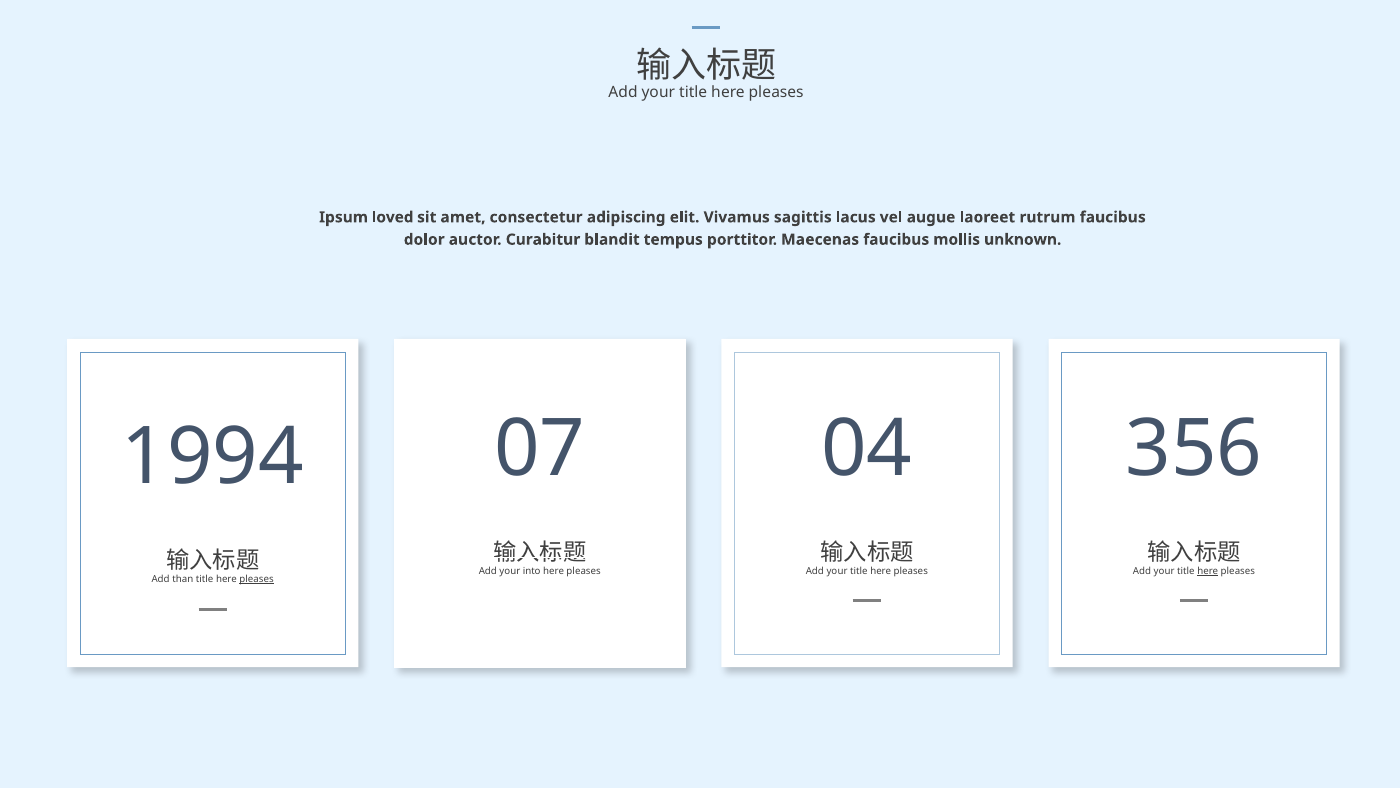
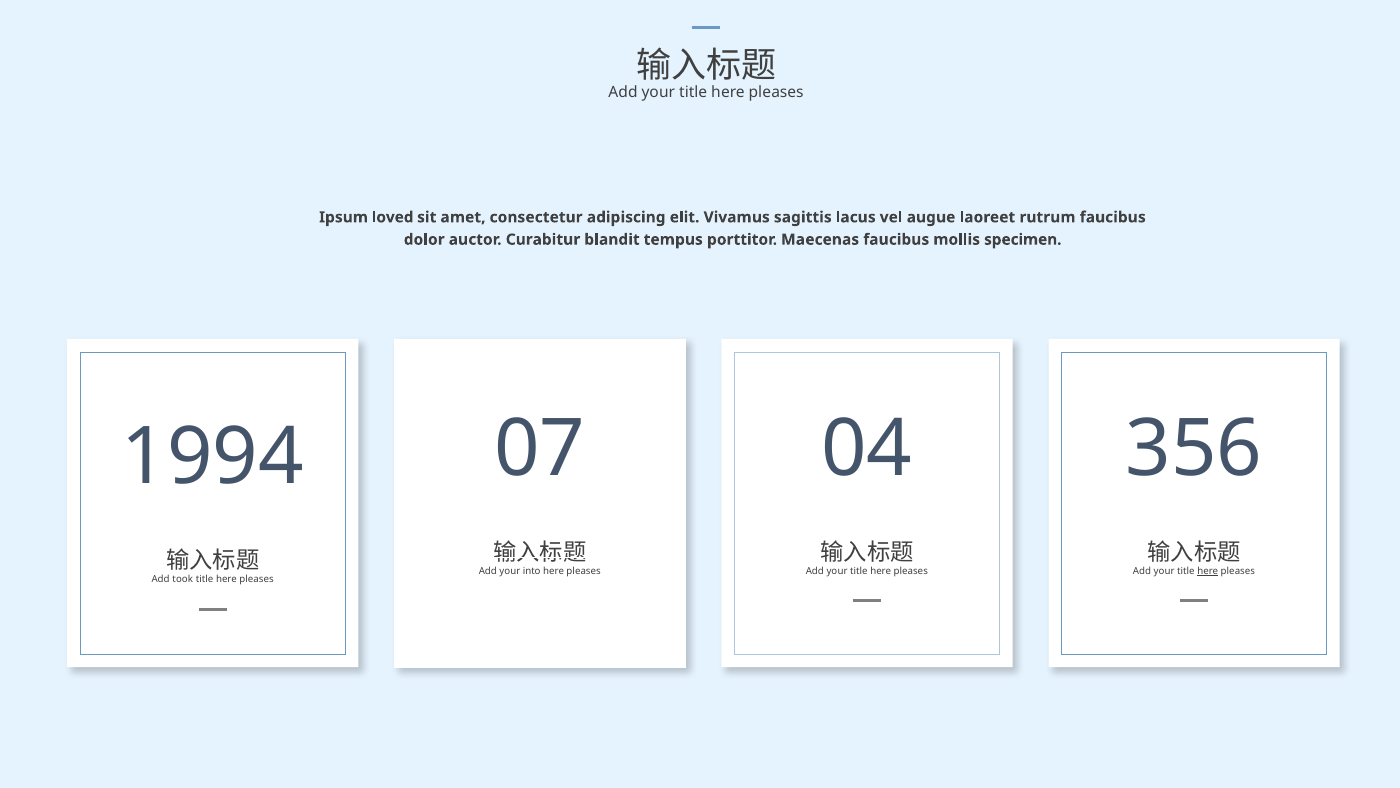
unknown: unknown -> specimen (1023, 239)
than: than -> took (183, 579)
pleases underline: present -> none (256, 579)
